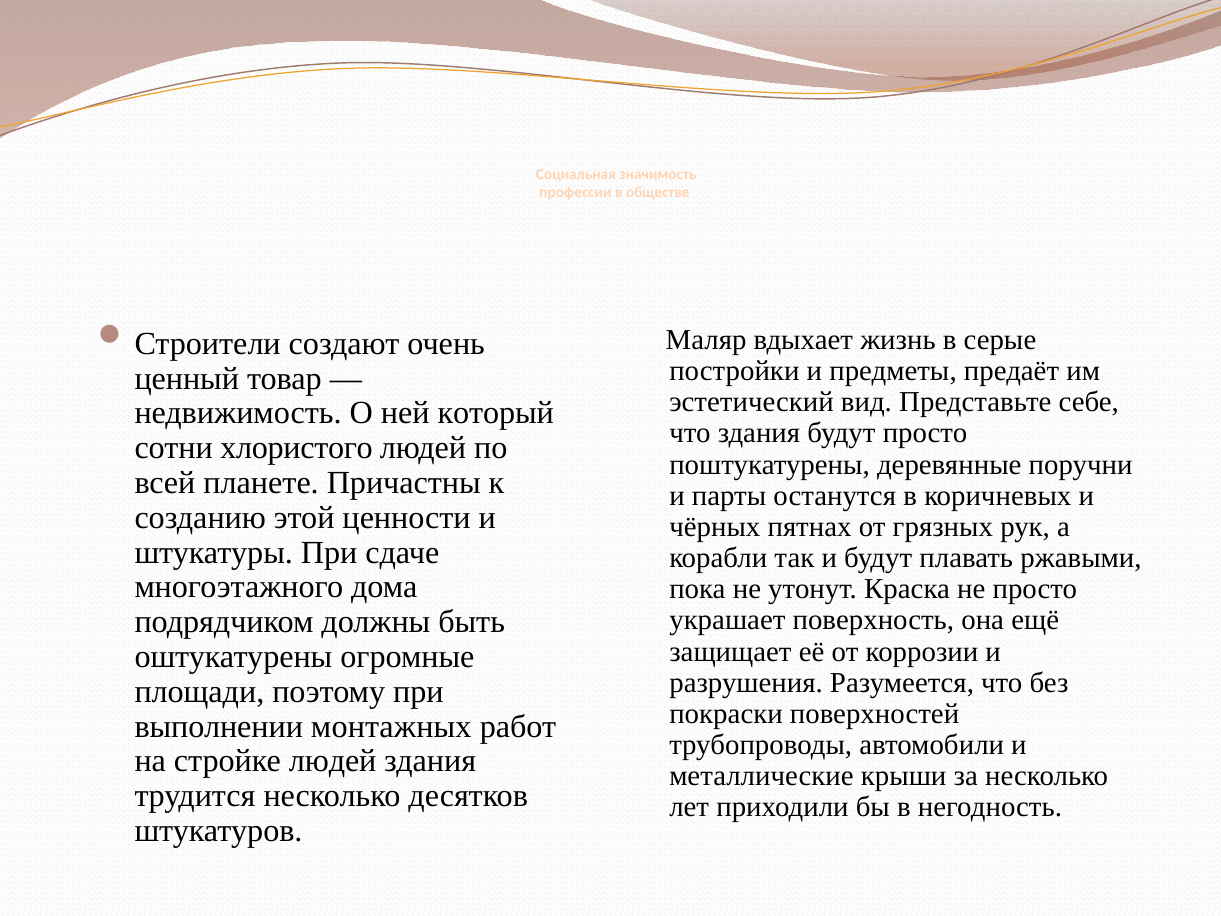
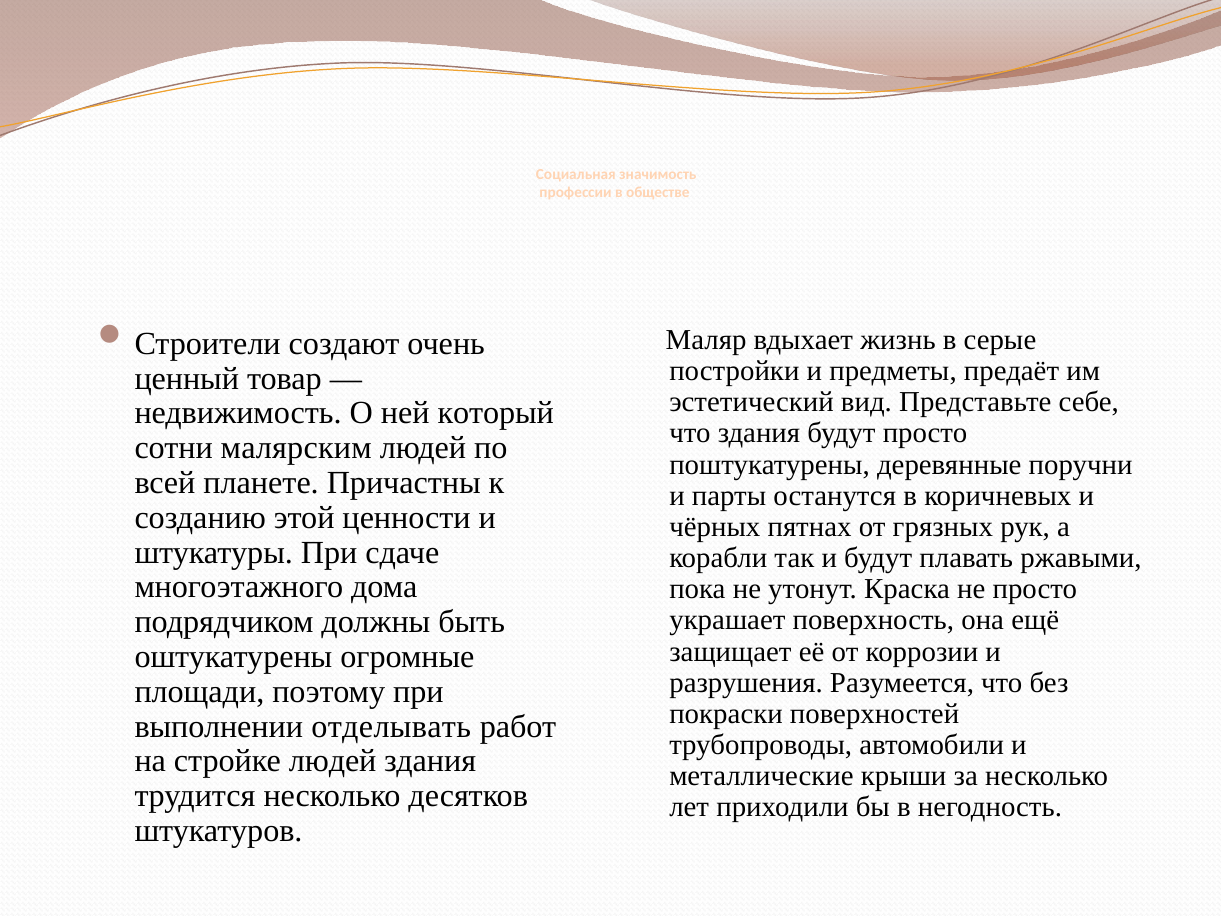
хлористого: хлористого -> малярским (296, 448)
монтажных: монтажных -> отделывать (391, 726)
